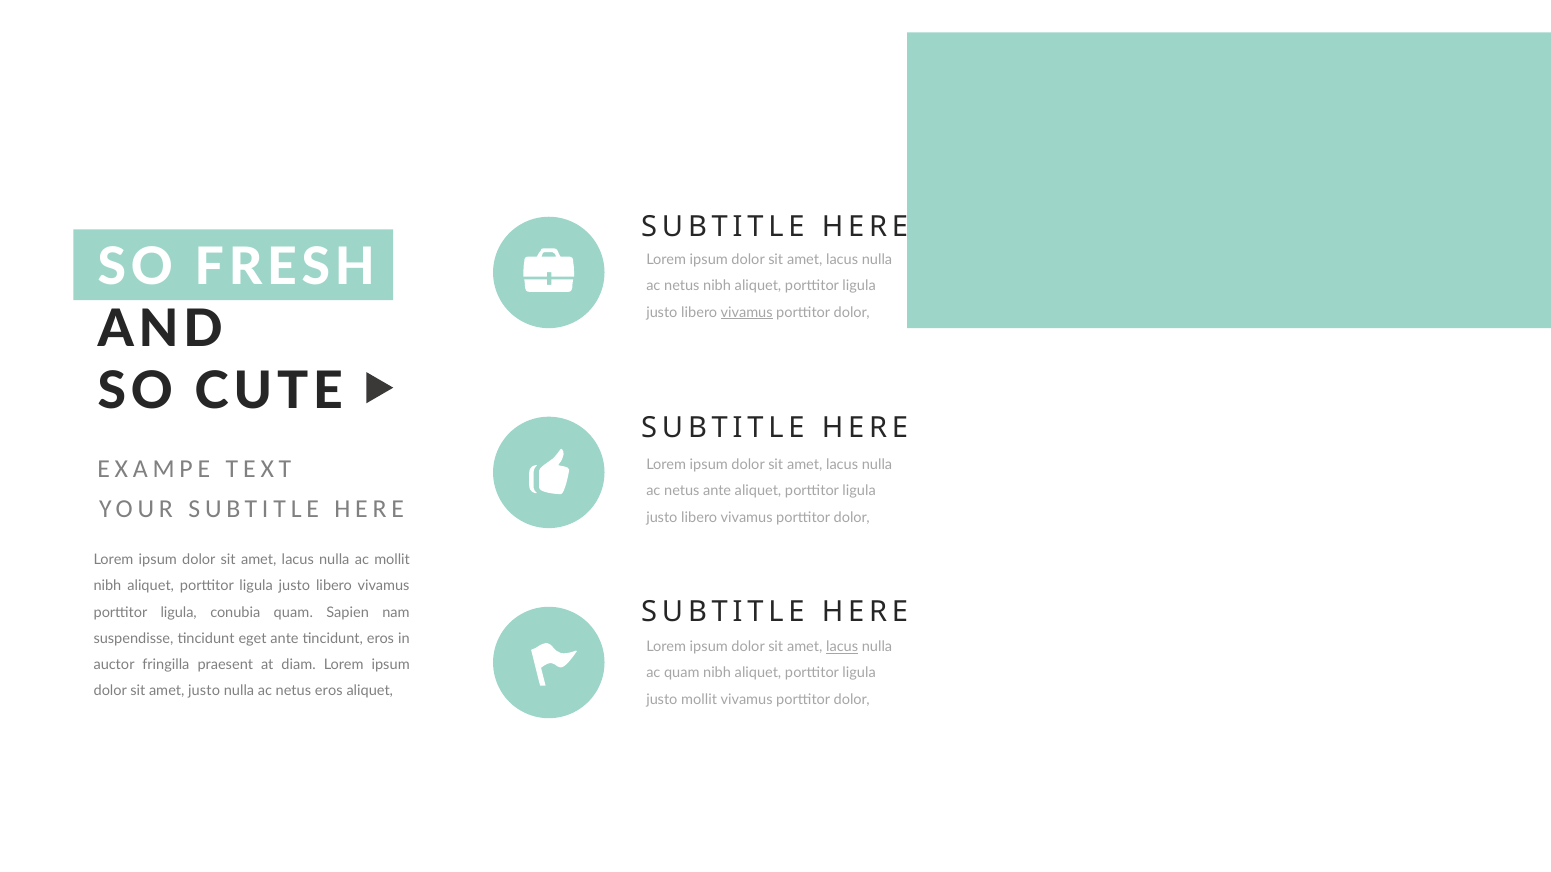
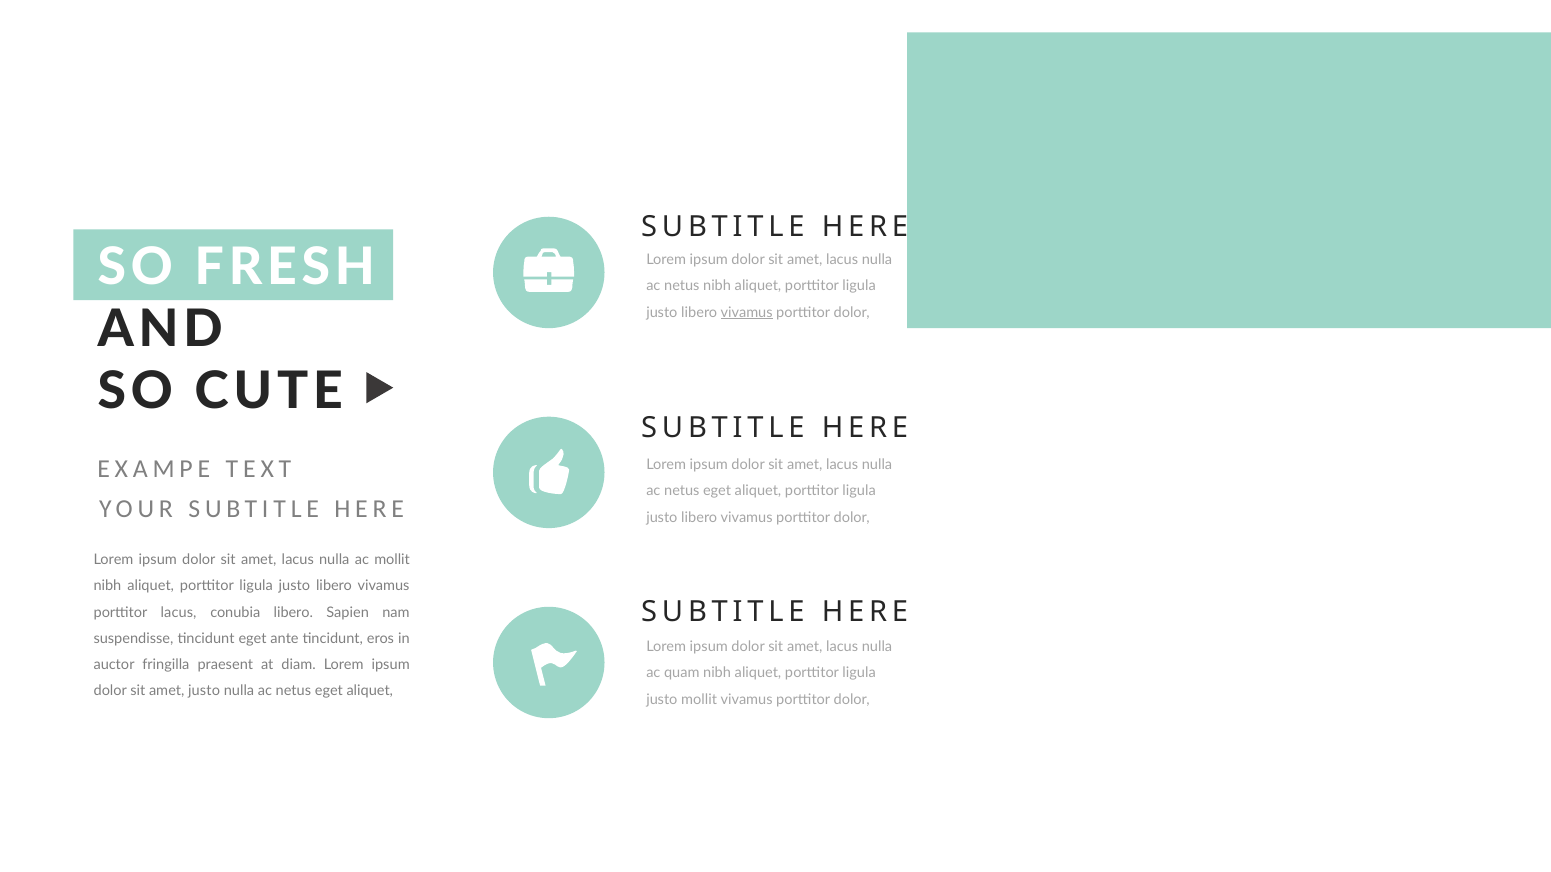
ante: ante -> eget (717, 491)
ligula: ligula -> lacus (179, 613)
conubia quam: quam -> libero (293, 613)
lacus underline: present -> none (842, 647)
eros: eros -> eget (329, 691)
